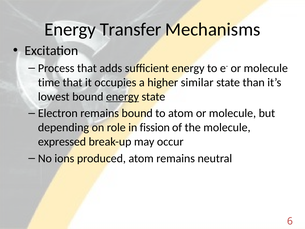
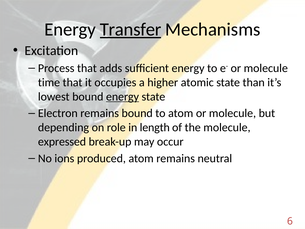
Transfer underline: none -> present (131, 30)
similar: similar -> atomic (197, 82)
fission: fission -> length (155, 127)
